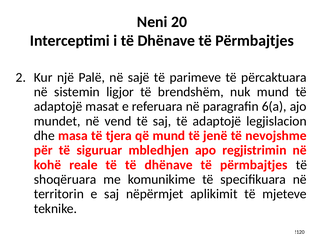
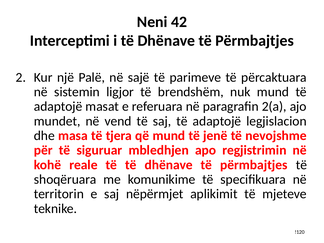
20: 20 -> 42 (179, 22)
6(a: 6(a -> 2(a (274, 106)
